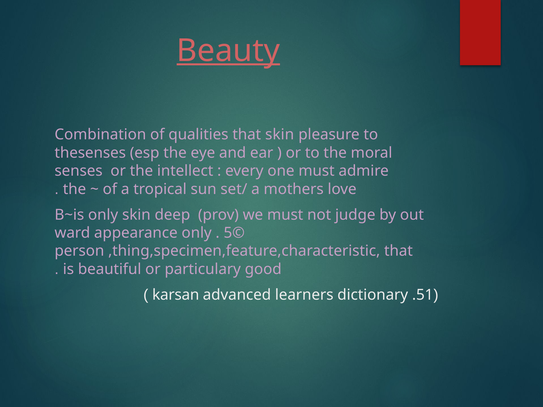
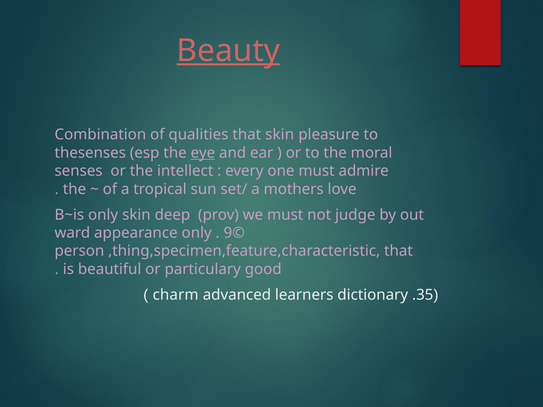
eye underline: none -> present (203, 153)
5©: 5© -> 9© (234, 233)
karsan: karsan -> charm (176, 295)
.51: .51 -> .35 (423, 295)
